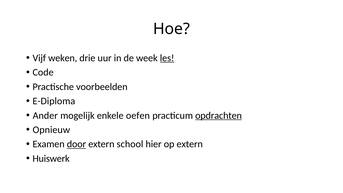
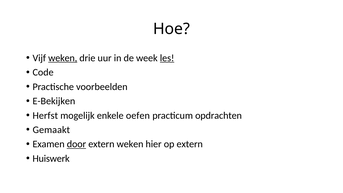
weken underline: none -> present (63, 58)
E-Diploma: E-Diploma -> E-Bekijken (54, 101)
Ander: Ander -> Herfst (45, 115)
opdrachten underline: present -> none (219, 115)
Opnieuw: Opnieuw -> Gemaakt (51, 130)
extern school: school -> weken (130, 144)
